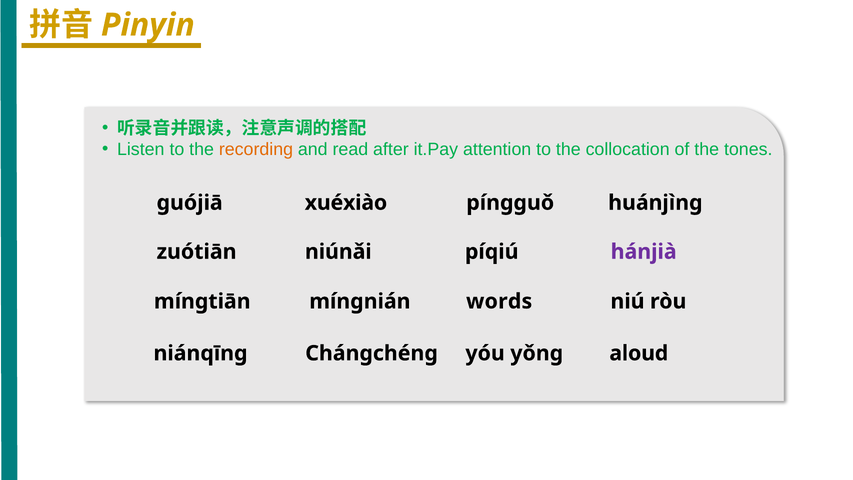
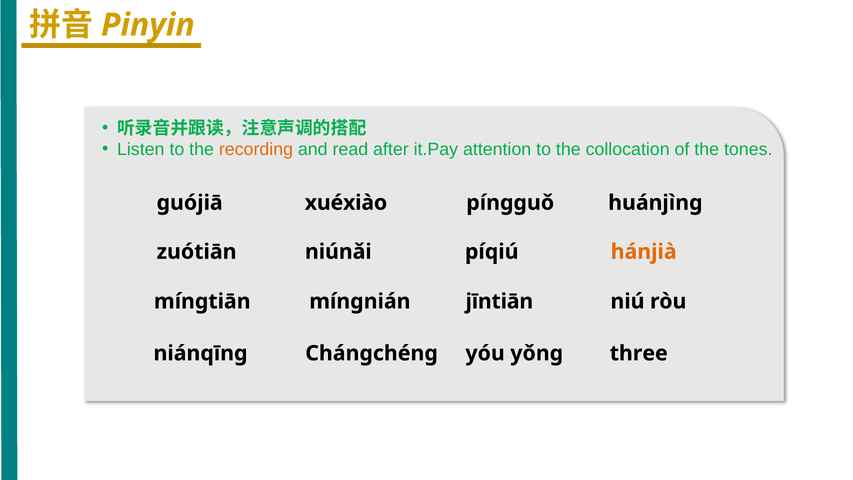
hánjià colour: purple -> orange (644, 252)
words: words -> jīntiān (499, 301)
aloud: aloud -> three (639, 353)
